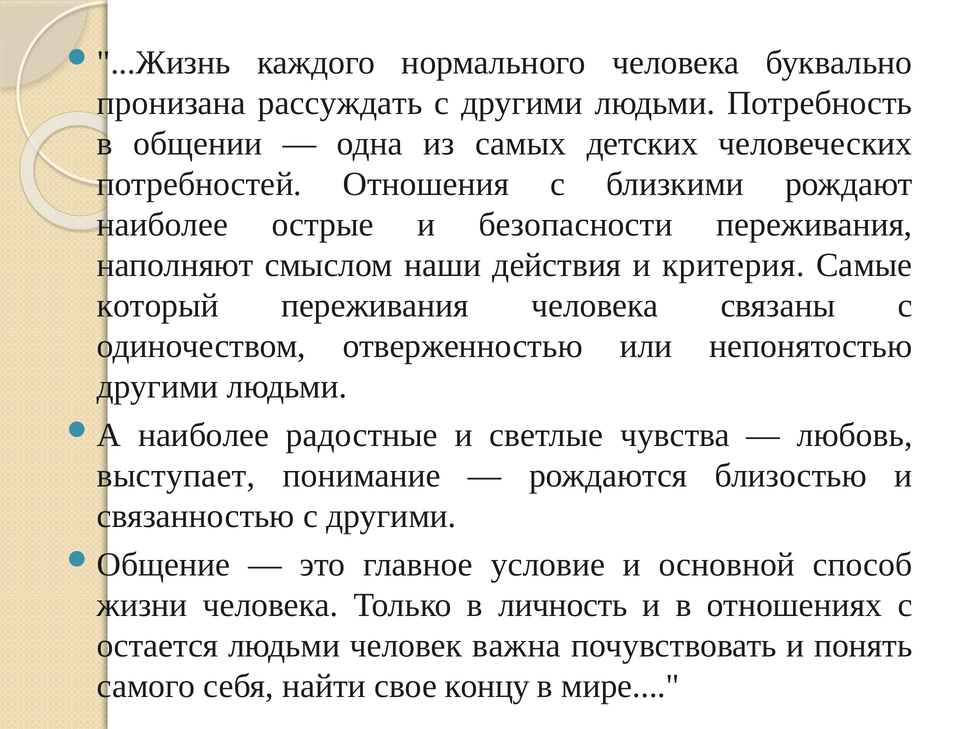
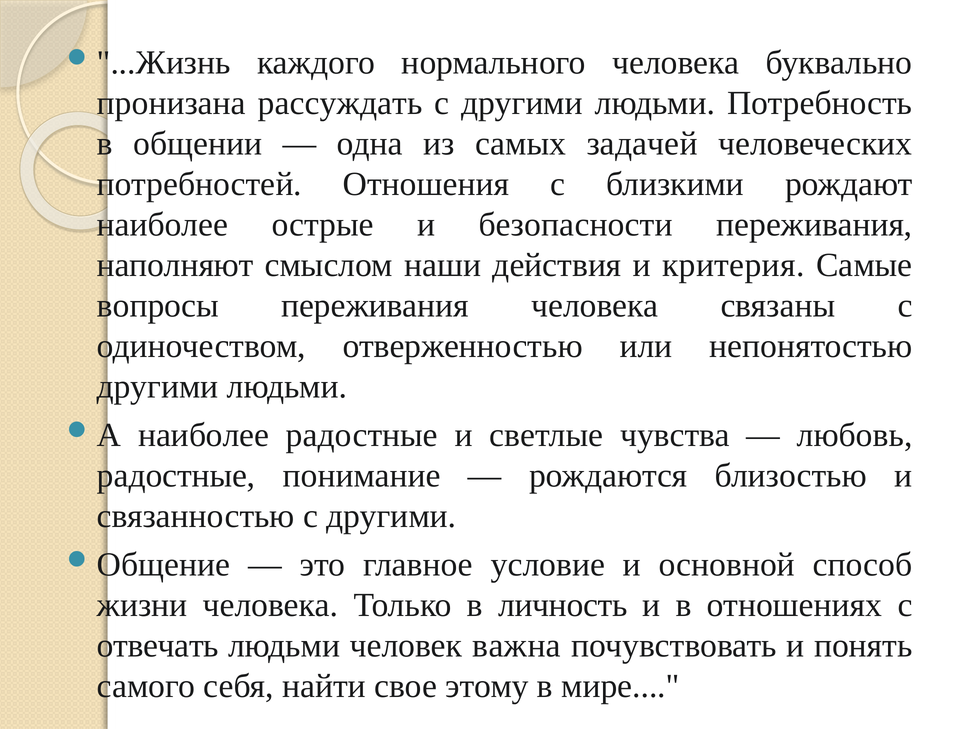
детских: детских -> задачей (642, 144)
который: который -> вопросы (158, 305)
выступает: выступает -> радостные (176, 475)
остается: остается -> отвечать (158, 645)
концу: концу -> этому (487, 686)
